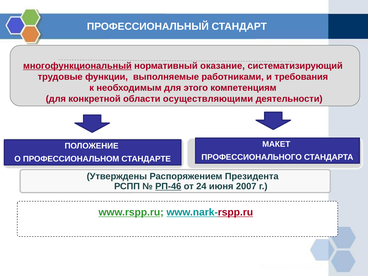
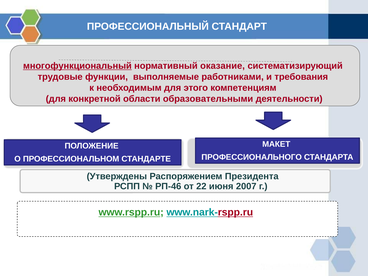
осуществляющими: осуществляющими -> образовательными (208, 99)
РП-46 underline: present -> none (168, 186)
24: 24 -> 22 (201, 186)
